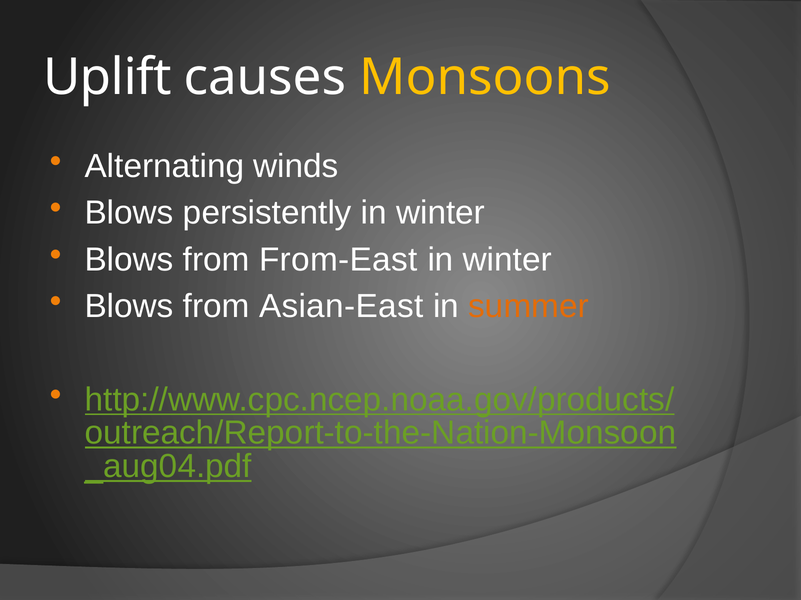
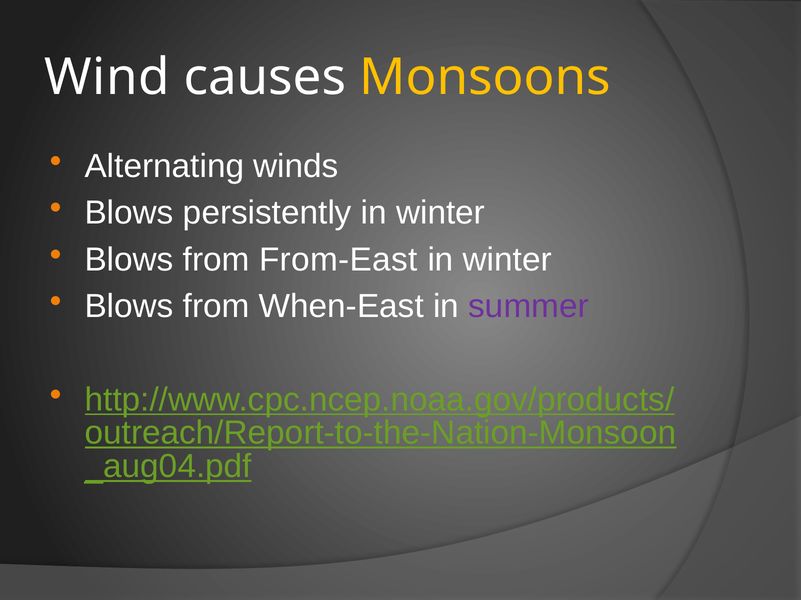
Uplift: Uplift -> Wind (107, 78)
Asian-East: Asian-East -> When-East (341, 307)
summer colour: orange -> purple (529, 307)
